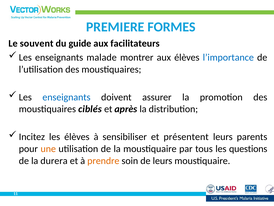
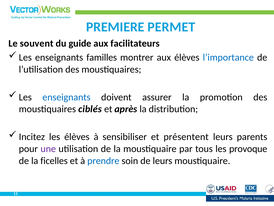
FORMES: FORMES -> PERMET (171, 27)
malade: malade -> familles (102, 57)
une colour: orange -> purple (48, 148)
questions: questions -> provoque (248, 148)
durera: durera -> ficelles (54, 160)
prendre colour: orange -> blue (103, 160)
